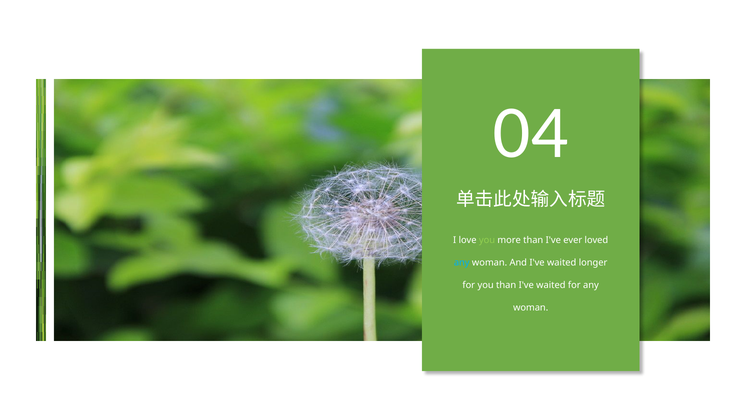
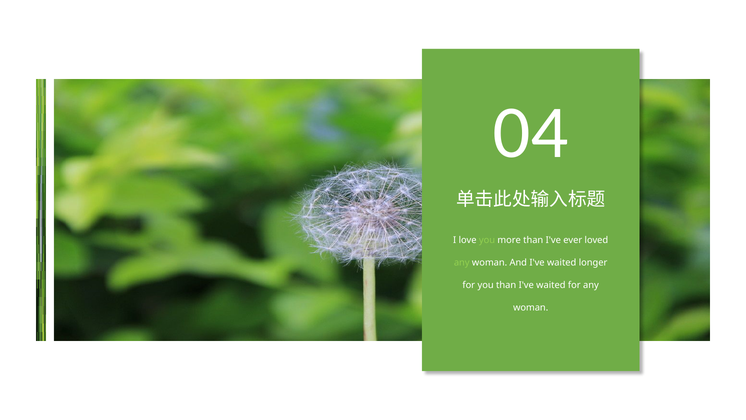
any colour: light blue -> light green (462, 262)
